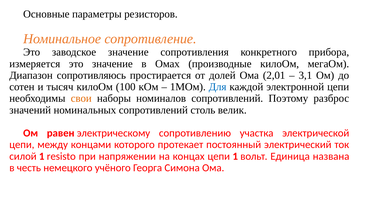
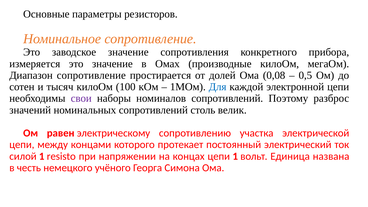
Диапазон сопротивляюсь: сопротивляюсь -> сопротивление (91, 75)
2,01: 2,01 -> 0,08 (274, 75)
3,1: 3,1 -> 0,5 (305, 75)
свои colour: orange -> purple (81, 98)
